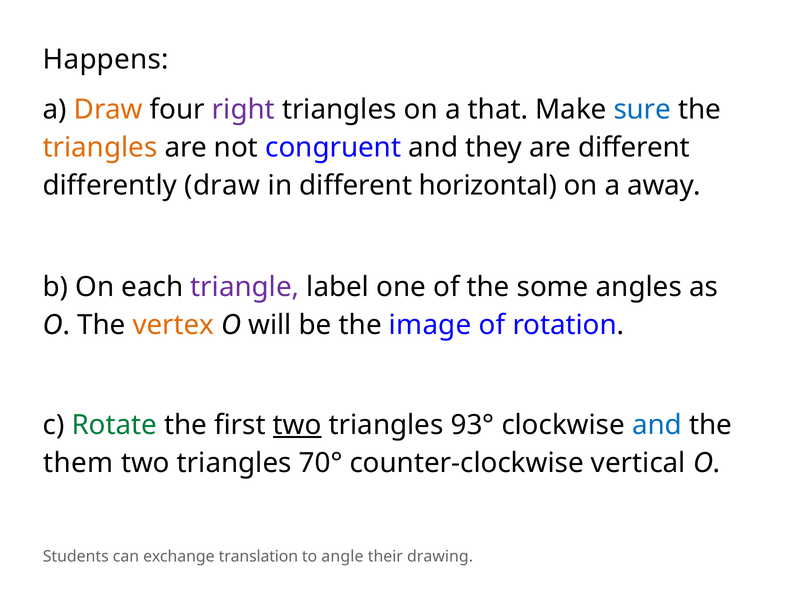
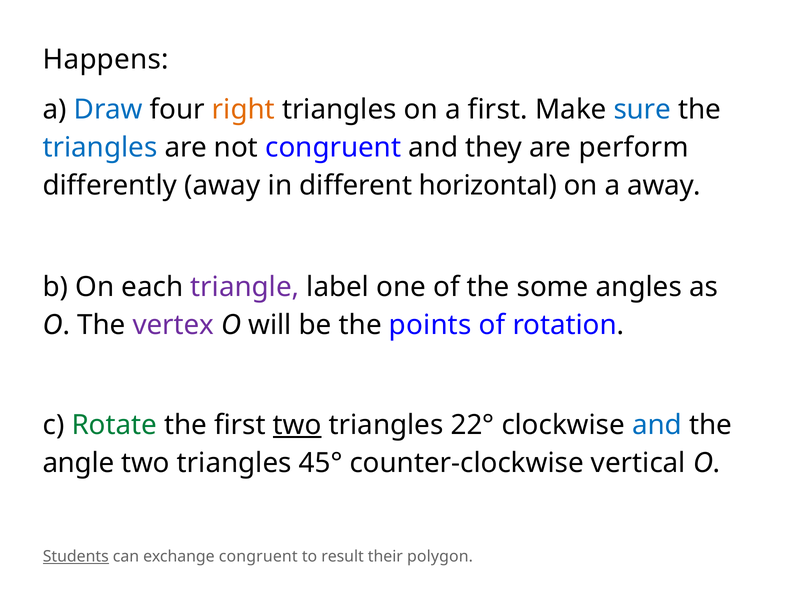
Draw colour: orange -> blue (108, 110)
right colour: purple -> orange (243, 110)
a that: that -> first (498, 110)
triangles colour: orange -> blue (100, 148)
are different: different -> perform (634, 148)
differently draw: draw -> away (222, 186)
vertex colour: orange -> purple (173, 325)
image: image -> points (430, 325)
93°: 93° -> 22° (473, 425)
them: them -> angle (78, 463)
70°: 70° -> 45° (321, 463)
Students underline: none -> present (76, 557)
exchange translation: translation -> congruent (258, 557)
angle: angle -> result (343, 557)
drawing: drawing -> polygon (440, 557)
